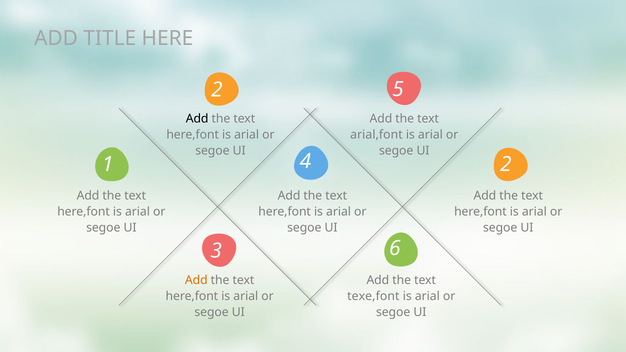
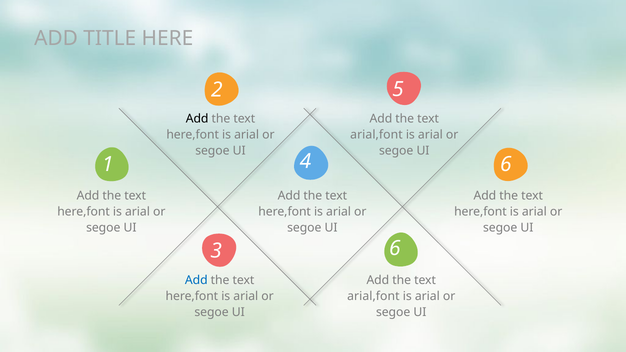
4 2: 2 -> 6 (506, 165)
Add colour: orange -> blue (196, 280)
texe,font: texe,font -> arial,font (373, 296)
